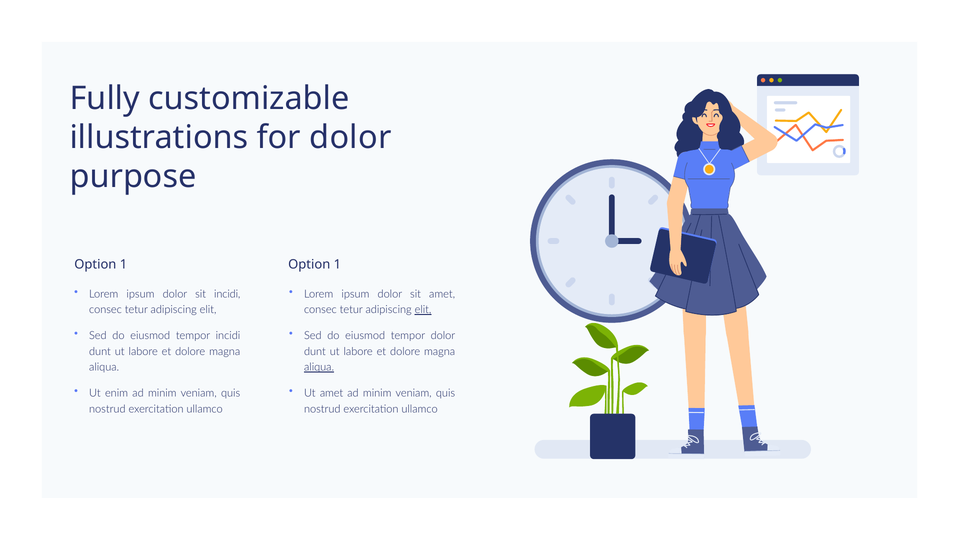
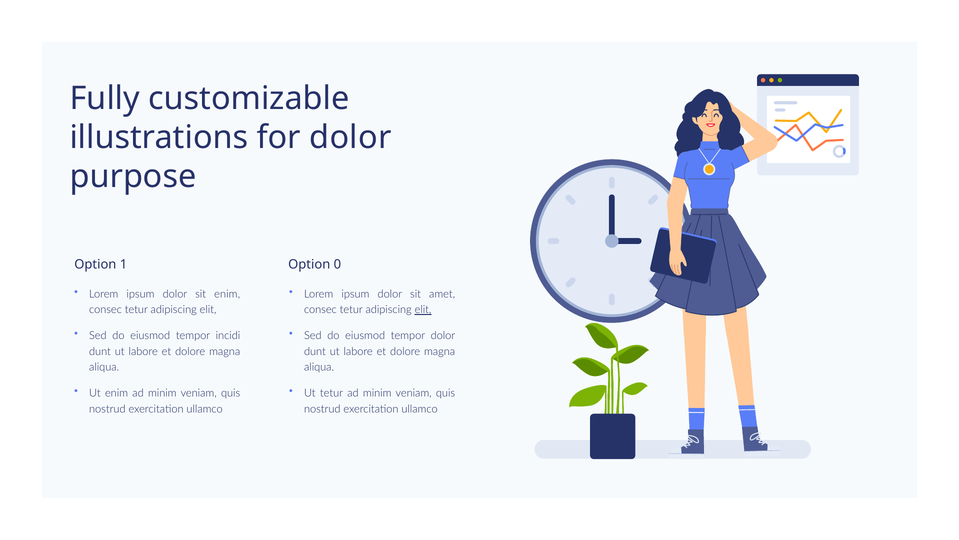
1 Option 1: 1 -> 0 (337, 264)
sit incidi: incidi -> enim (227, 294)
aliqua underline: present -> none (319, 367)
Ut amet: amet -> tetur (332, 393)
